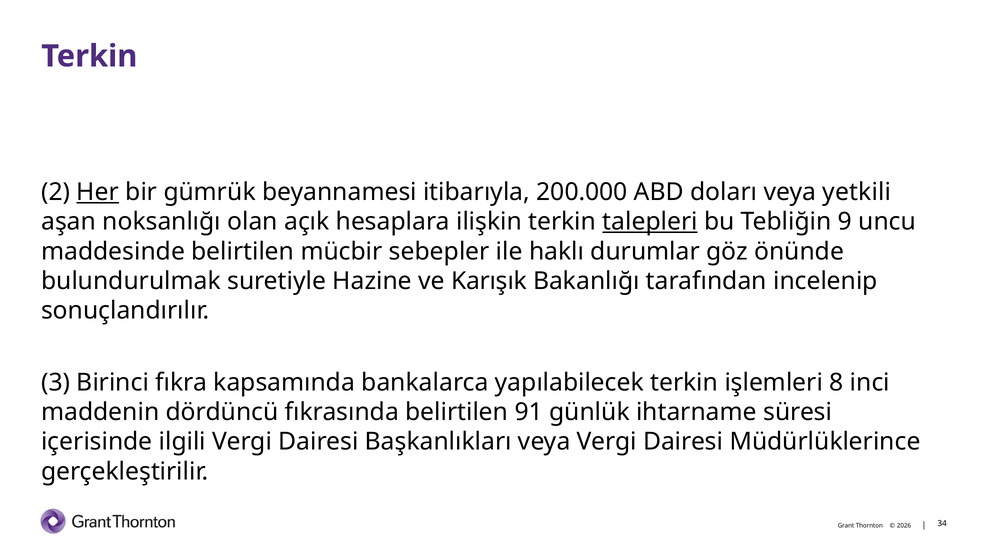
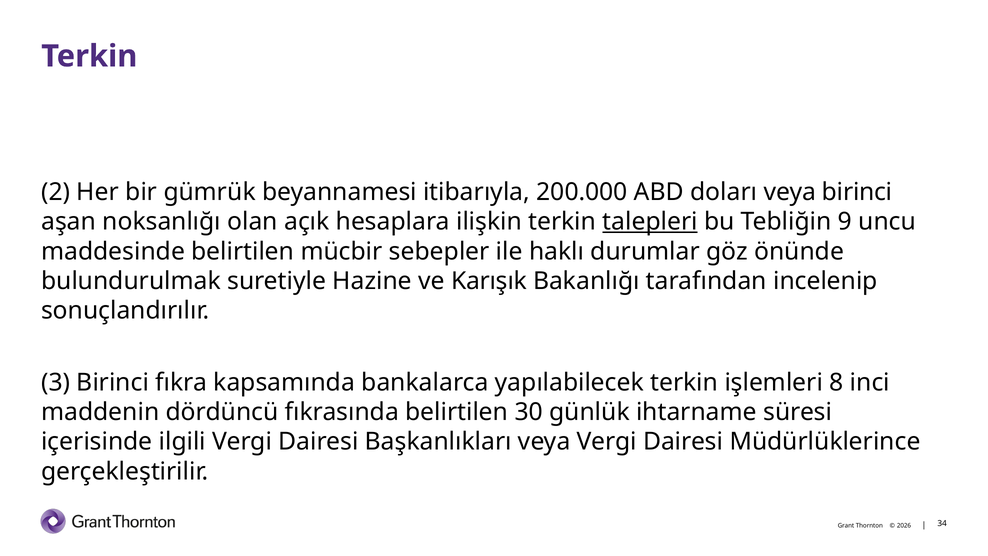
Her underline: present -> none (98, 192)
veya yetkili: yetkili -> birinci (857, 192)
91: 91 -> 30 (529, 412)
